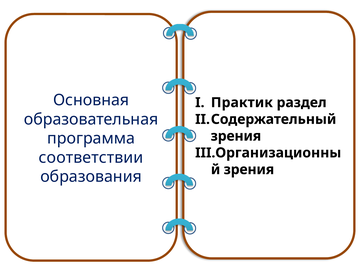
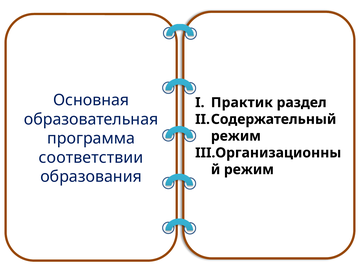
зрения: зрения -> режим (236, 136)
зрения: зрения -> режим (249, 170)
